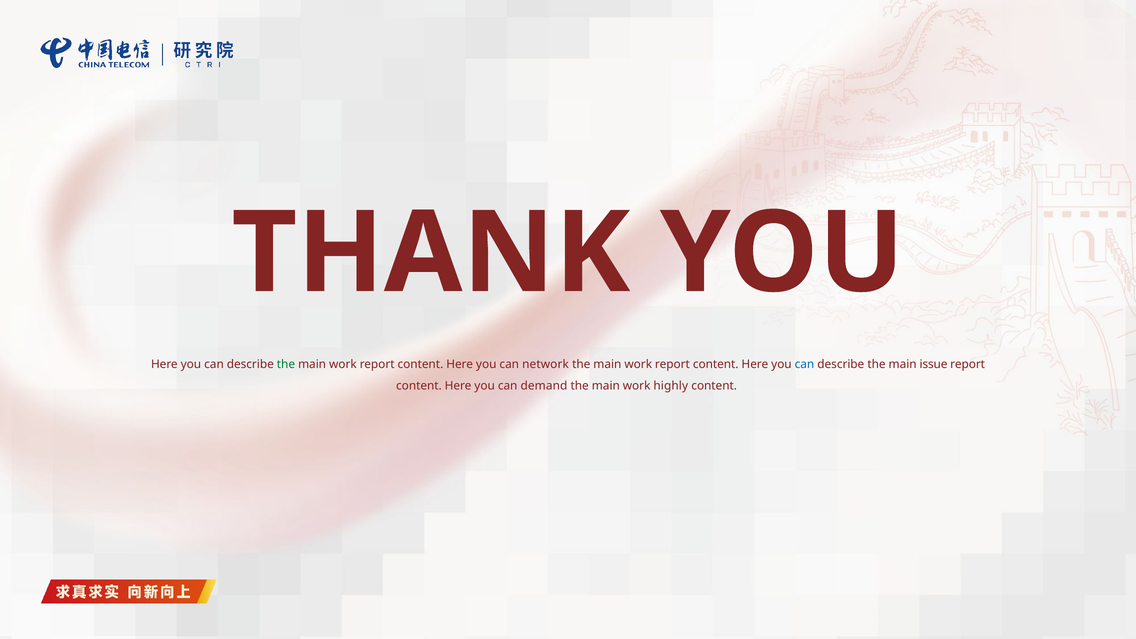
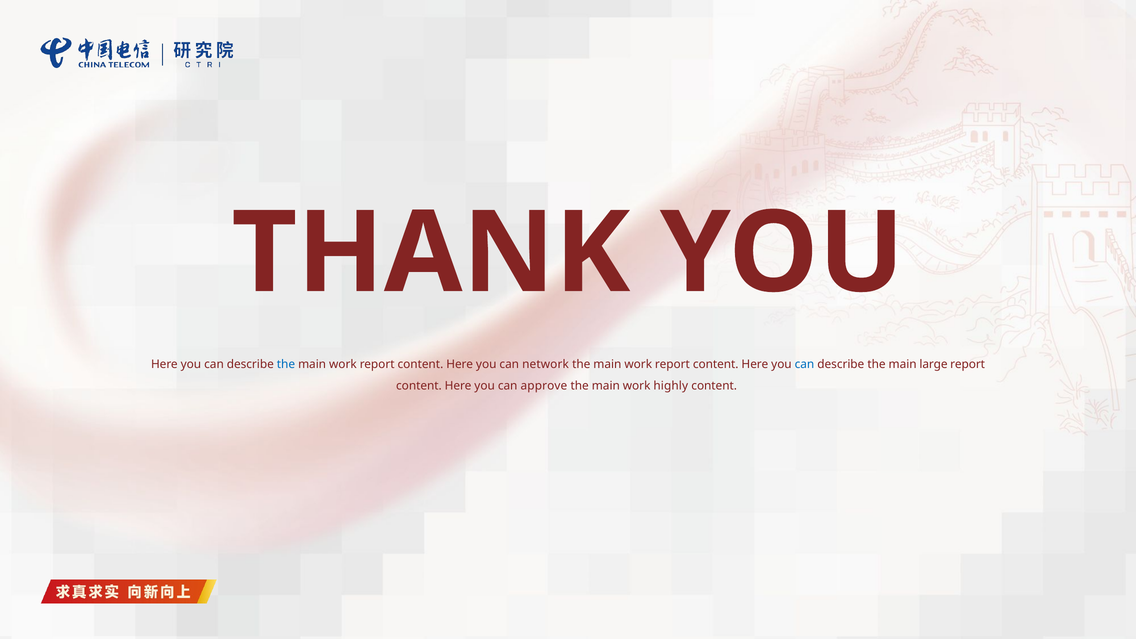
the colour: green -> blue (286, 365)
issue: issue -> large (934, 365)
demand: demand -> approve (544, 386)
